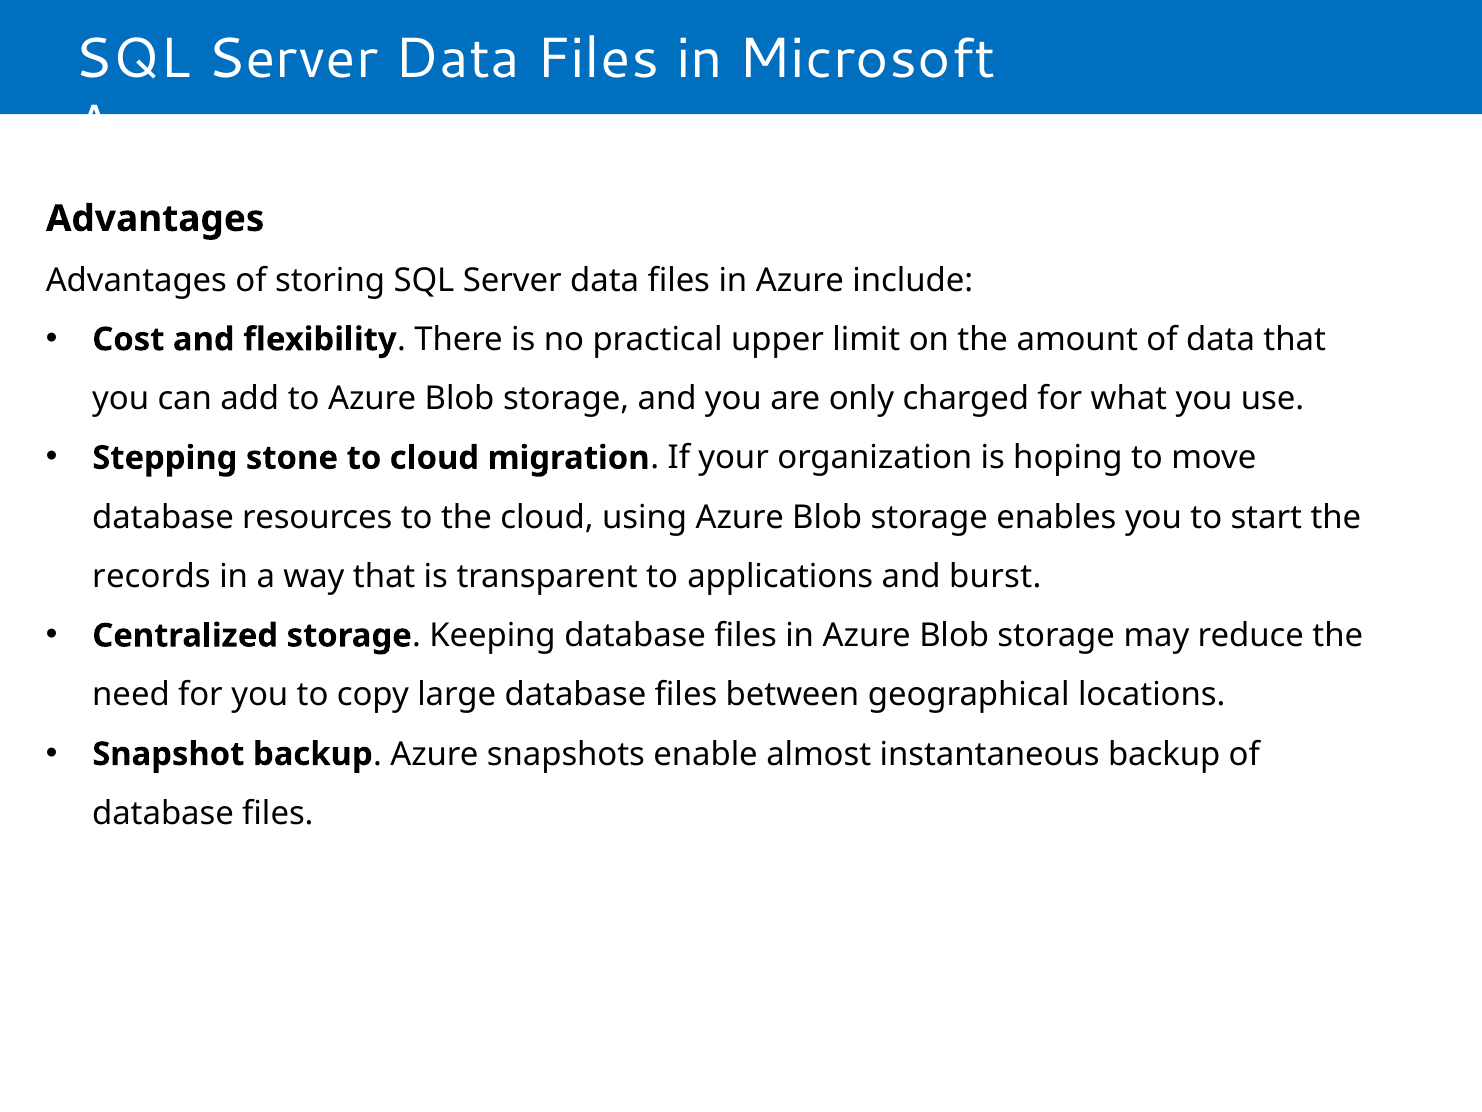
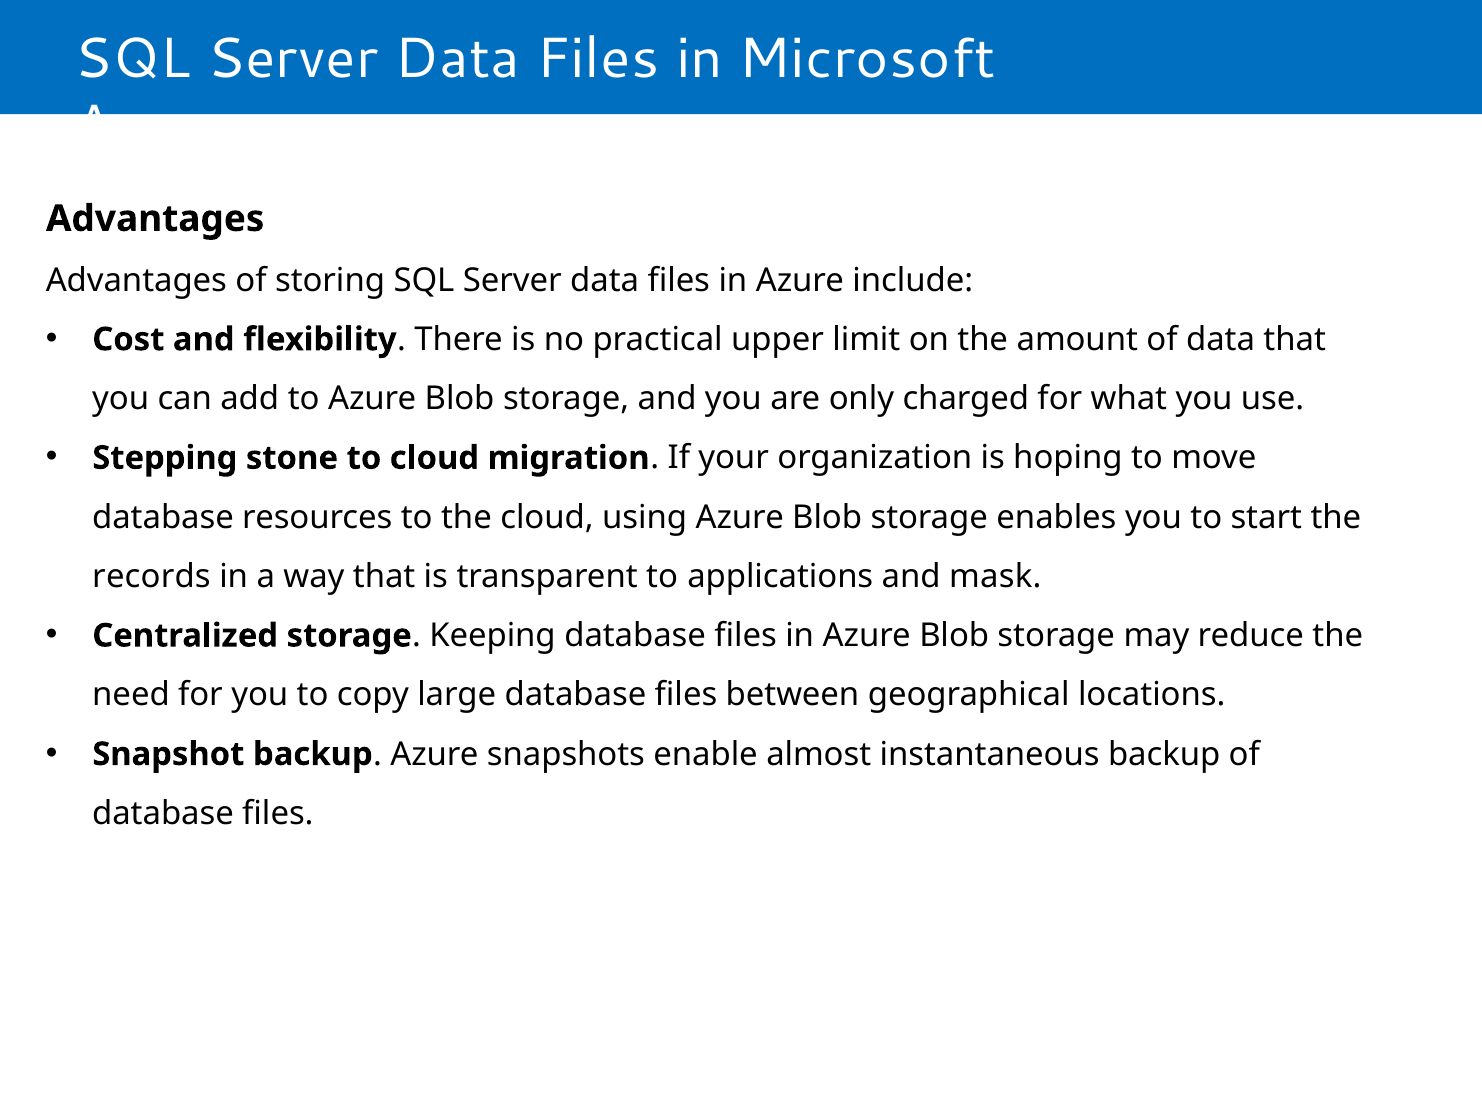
burst: burst -> mask (995, 576)
